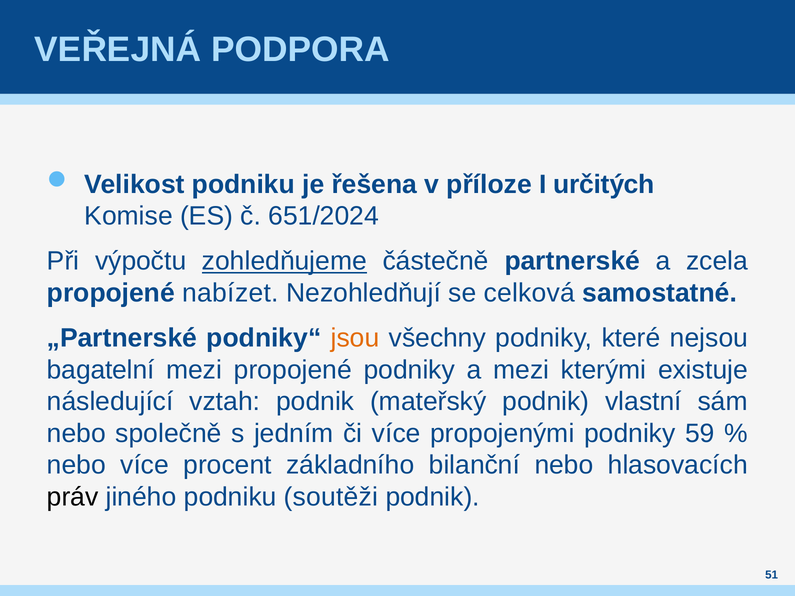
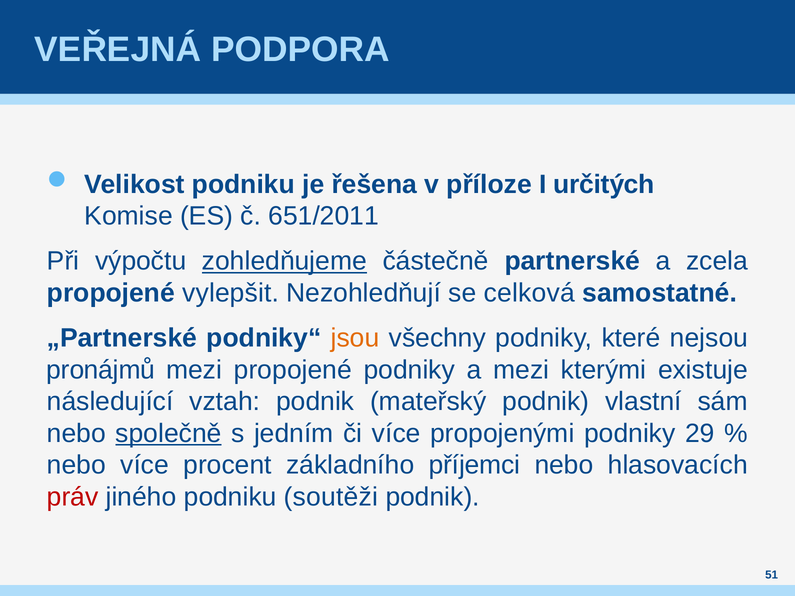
651/2024: 651/2024 -> 651/2011 (324, 216)
nabízet: nabízet -> vylepšit (231, 293)
bagatelní: bagatelní -> pronájmů (101, 370)
společně underline: none -> present (168, 434)
59: 59 -> 29 (700, 434)
bilanční: bilanční -> příjemci (475, 465)
práv colour: black -> red (73, 497)
